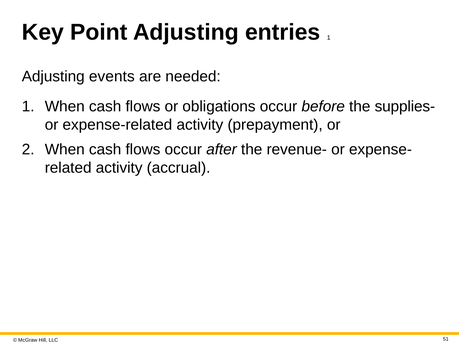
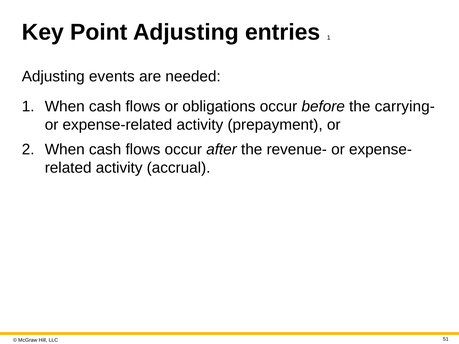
supplies-: supplies- -> carrying- (405, 106)
